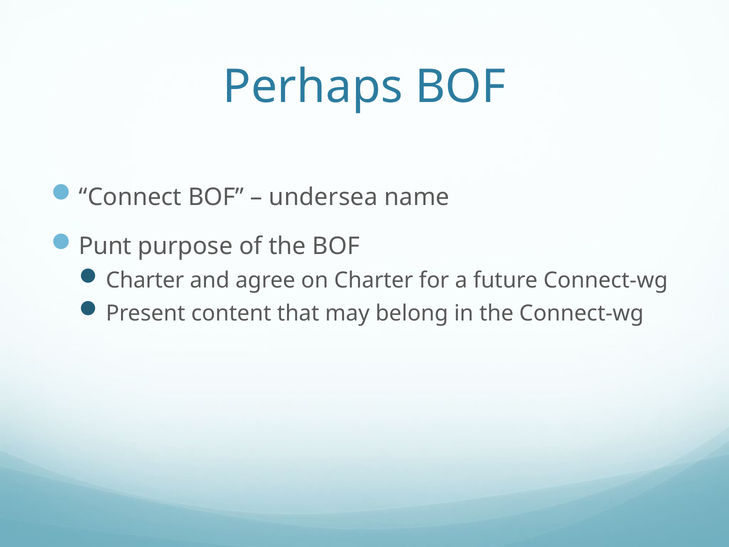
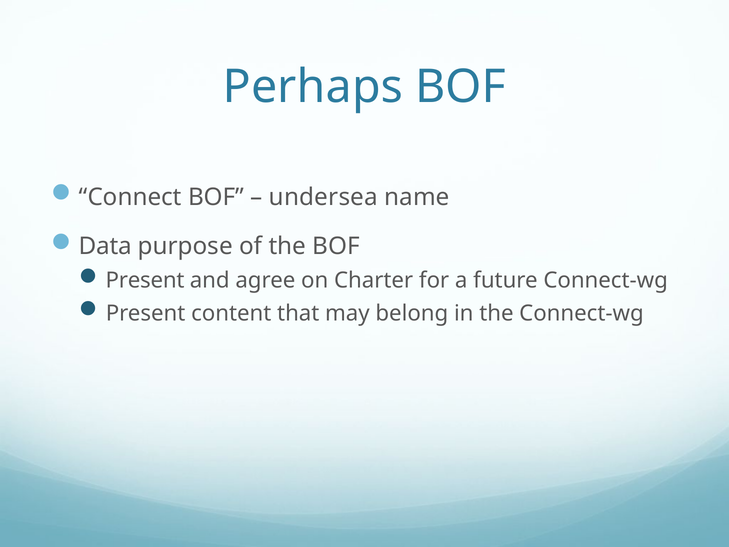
Punt: Punt -> Data (105, 246)
Charter: Charter -> Present (145, 280)
